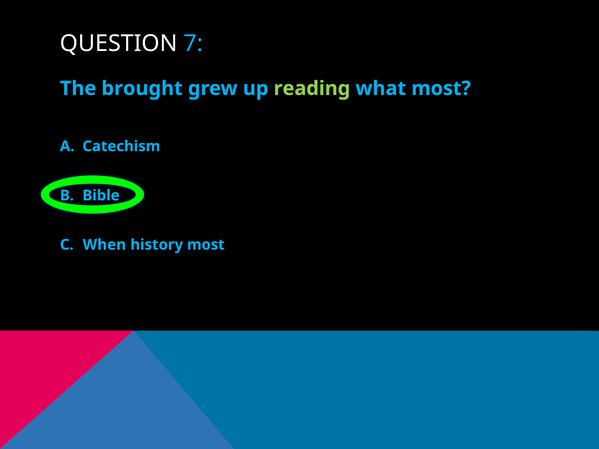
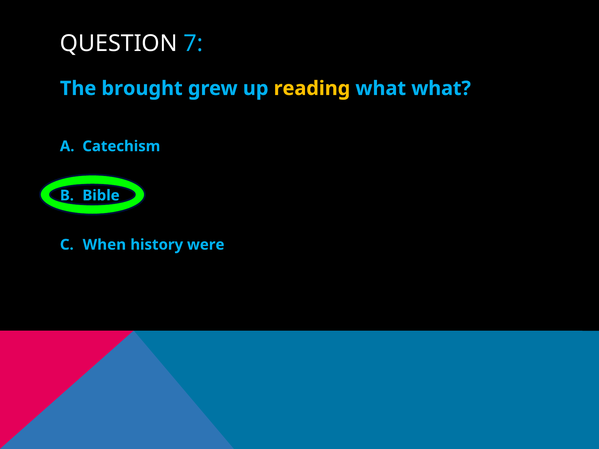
reading colour: light green -> yellow (312, 88)
what most: most -> what (441, 88)
history most: most -> were (206, 245)
